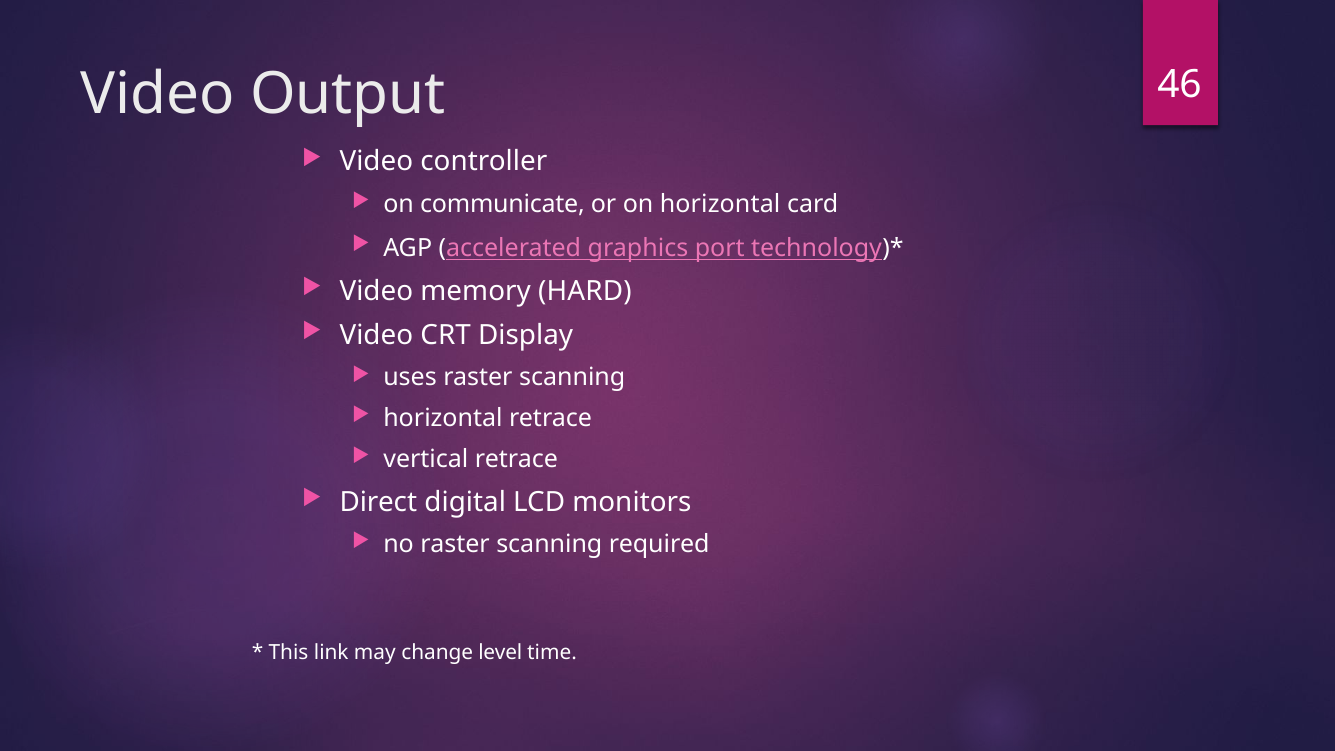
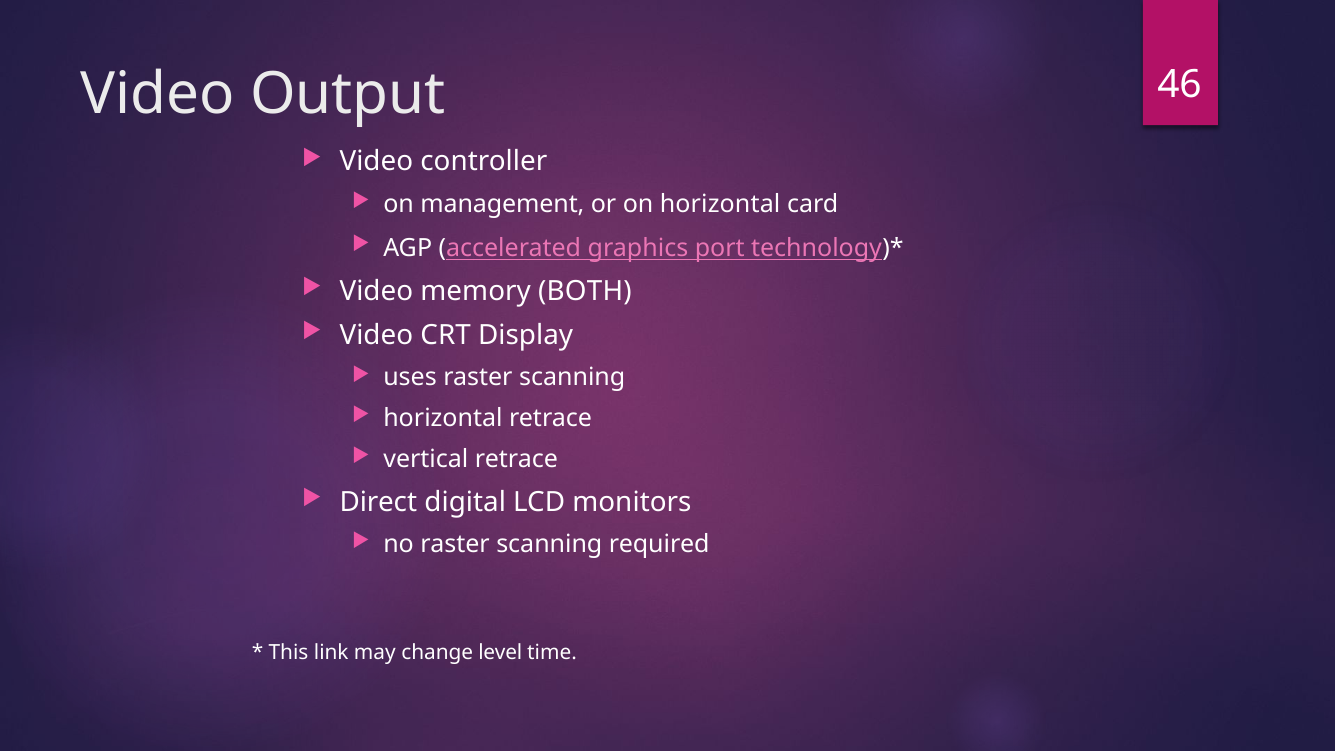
communicate: communicate -> management (502, 204)
HARD: HARD -> BOTH (585, 291)
